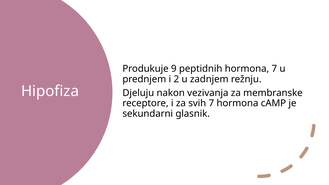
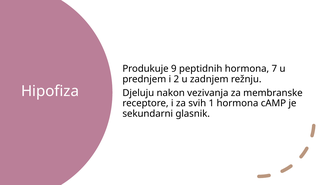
svih 7: 7 -> 1 (211, 103)
